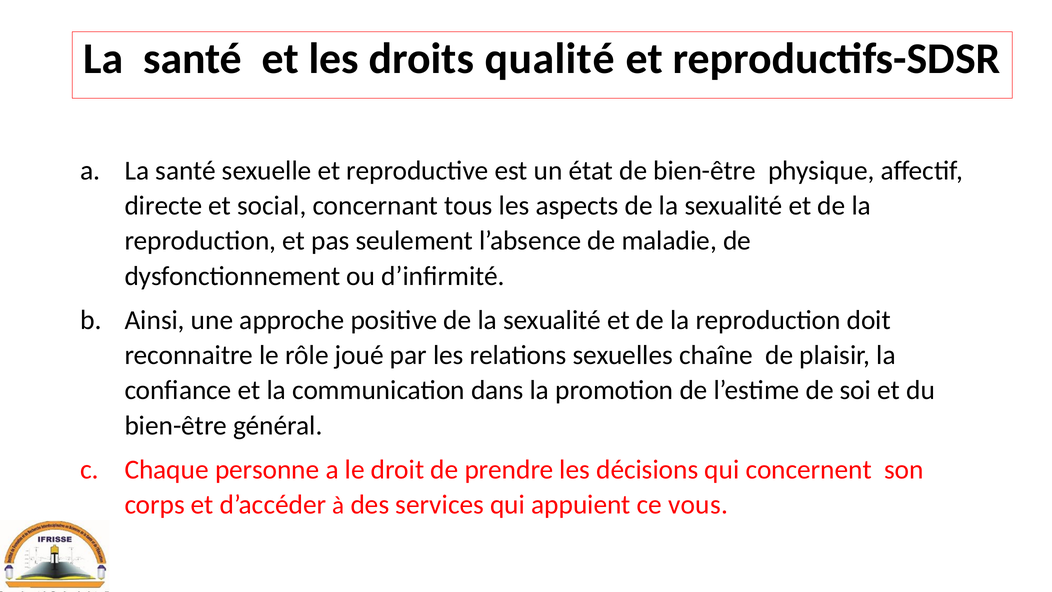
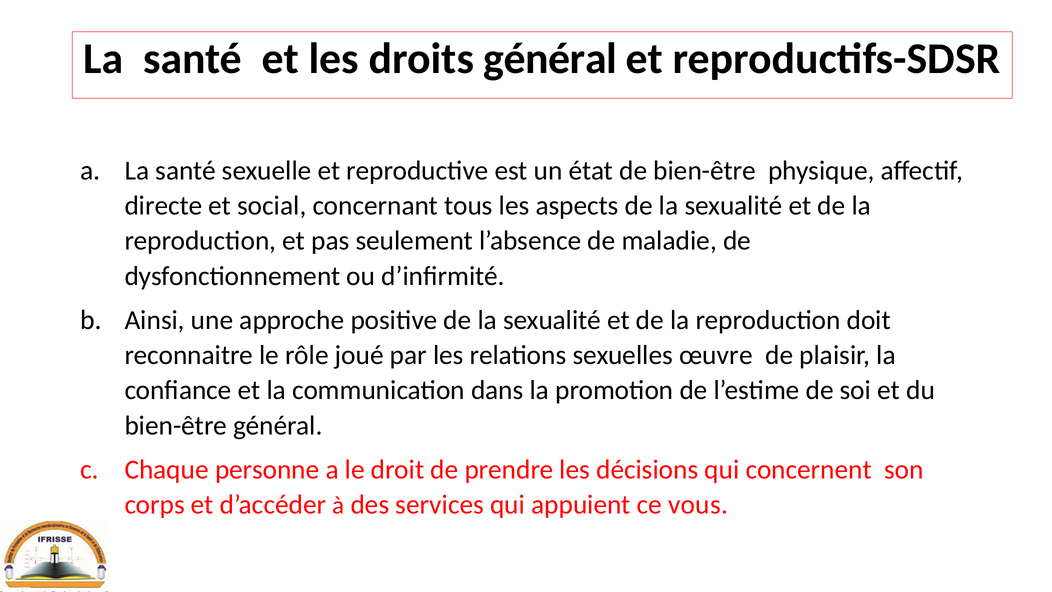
droits qualité: qualité -> général (550, 59)
chaîne: chaîne -> œuvre (716, 355)
